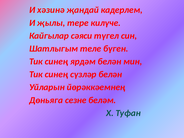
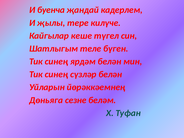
хәзинә: хәзинә -> буенча (51, 10)
сәяси: сәяси -> кеше (81, 36)
